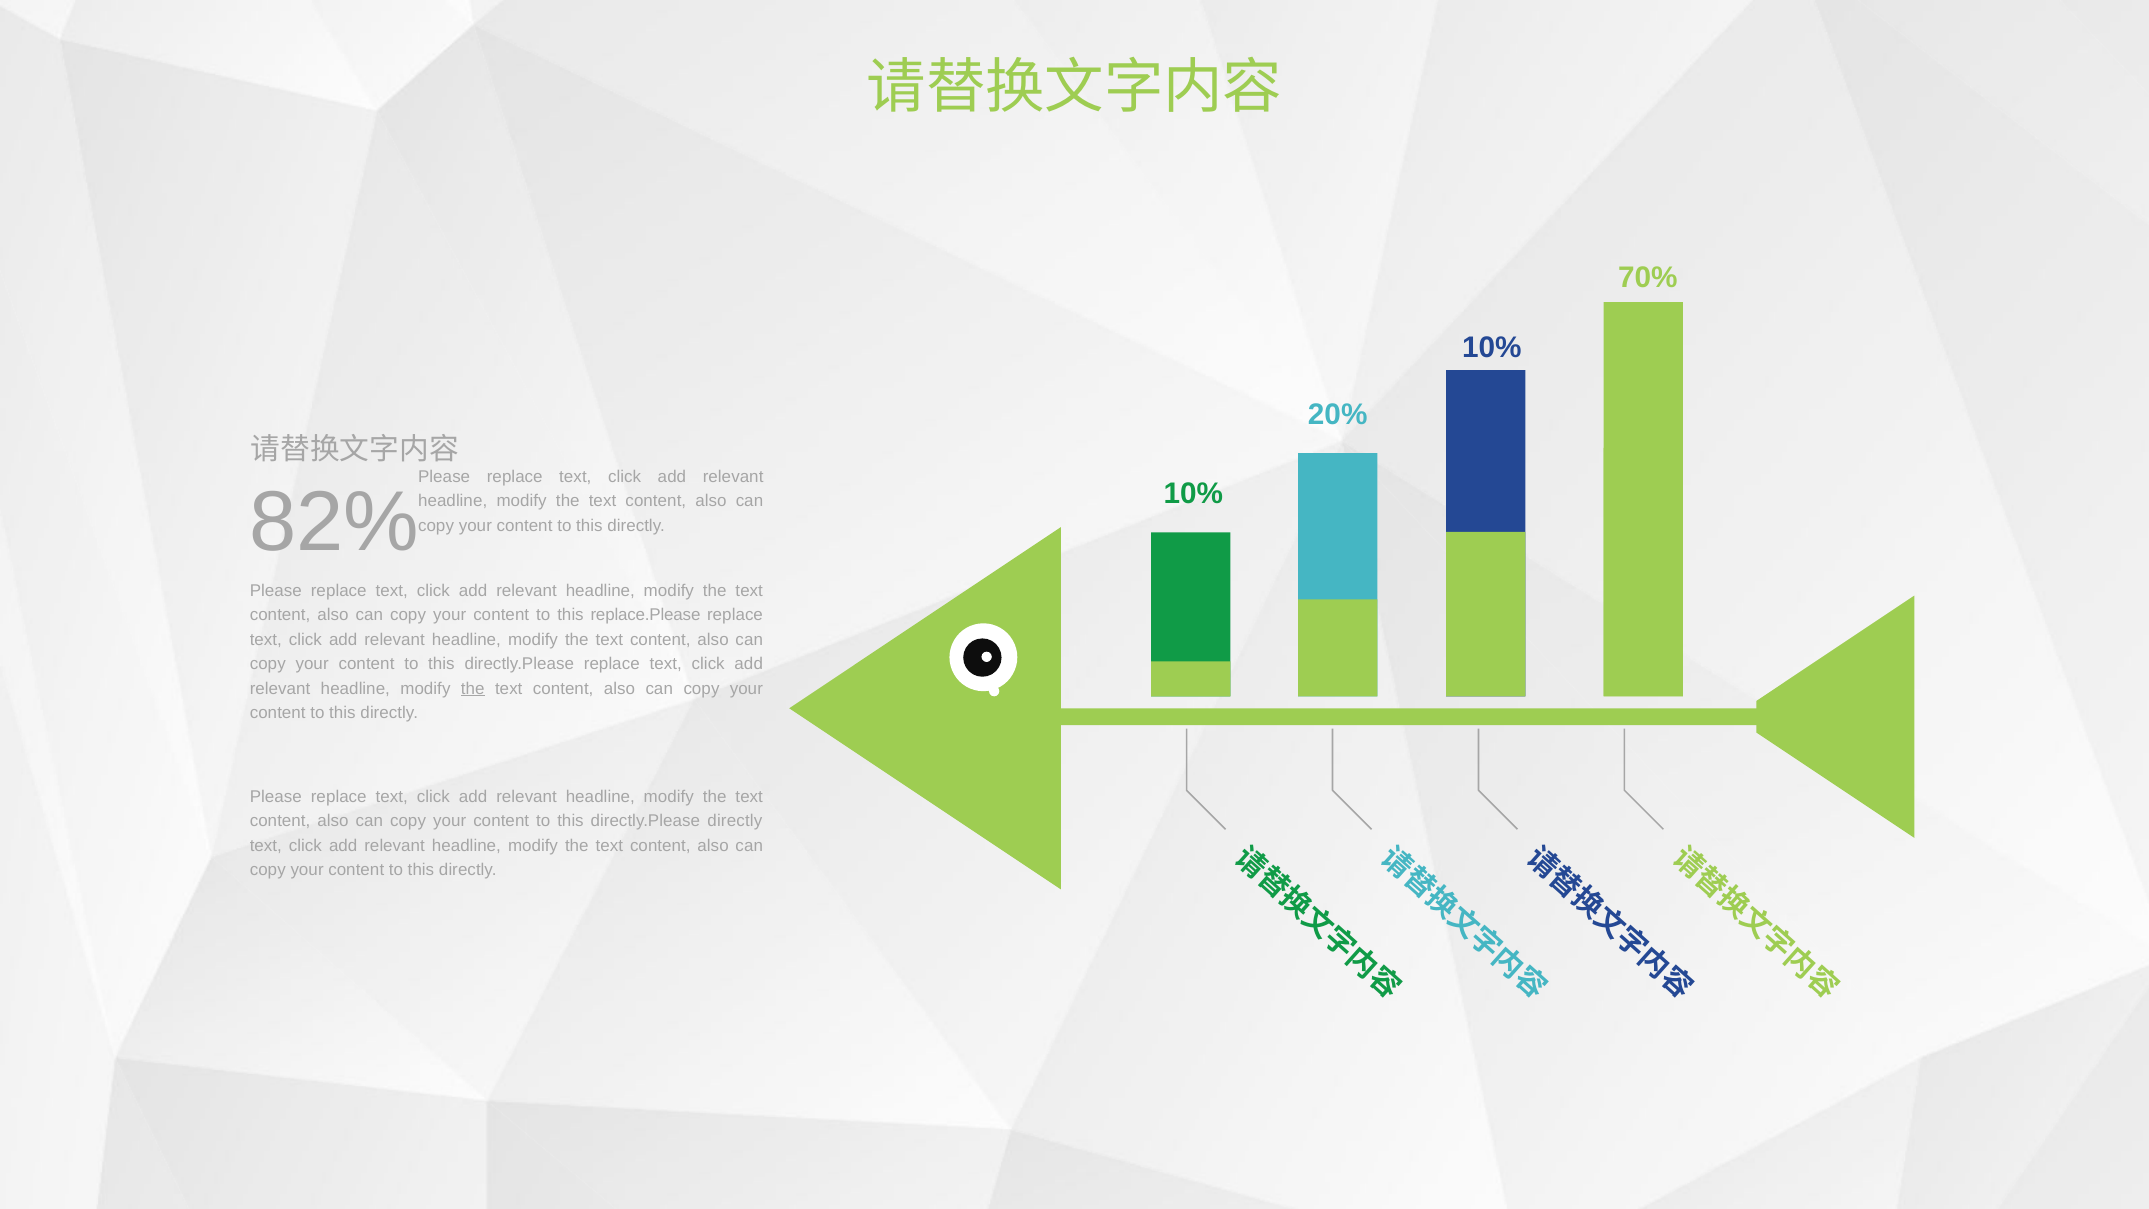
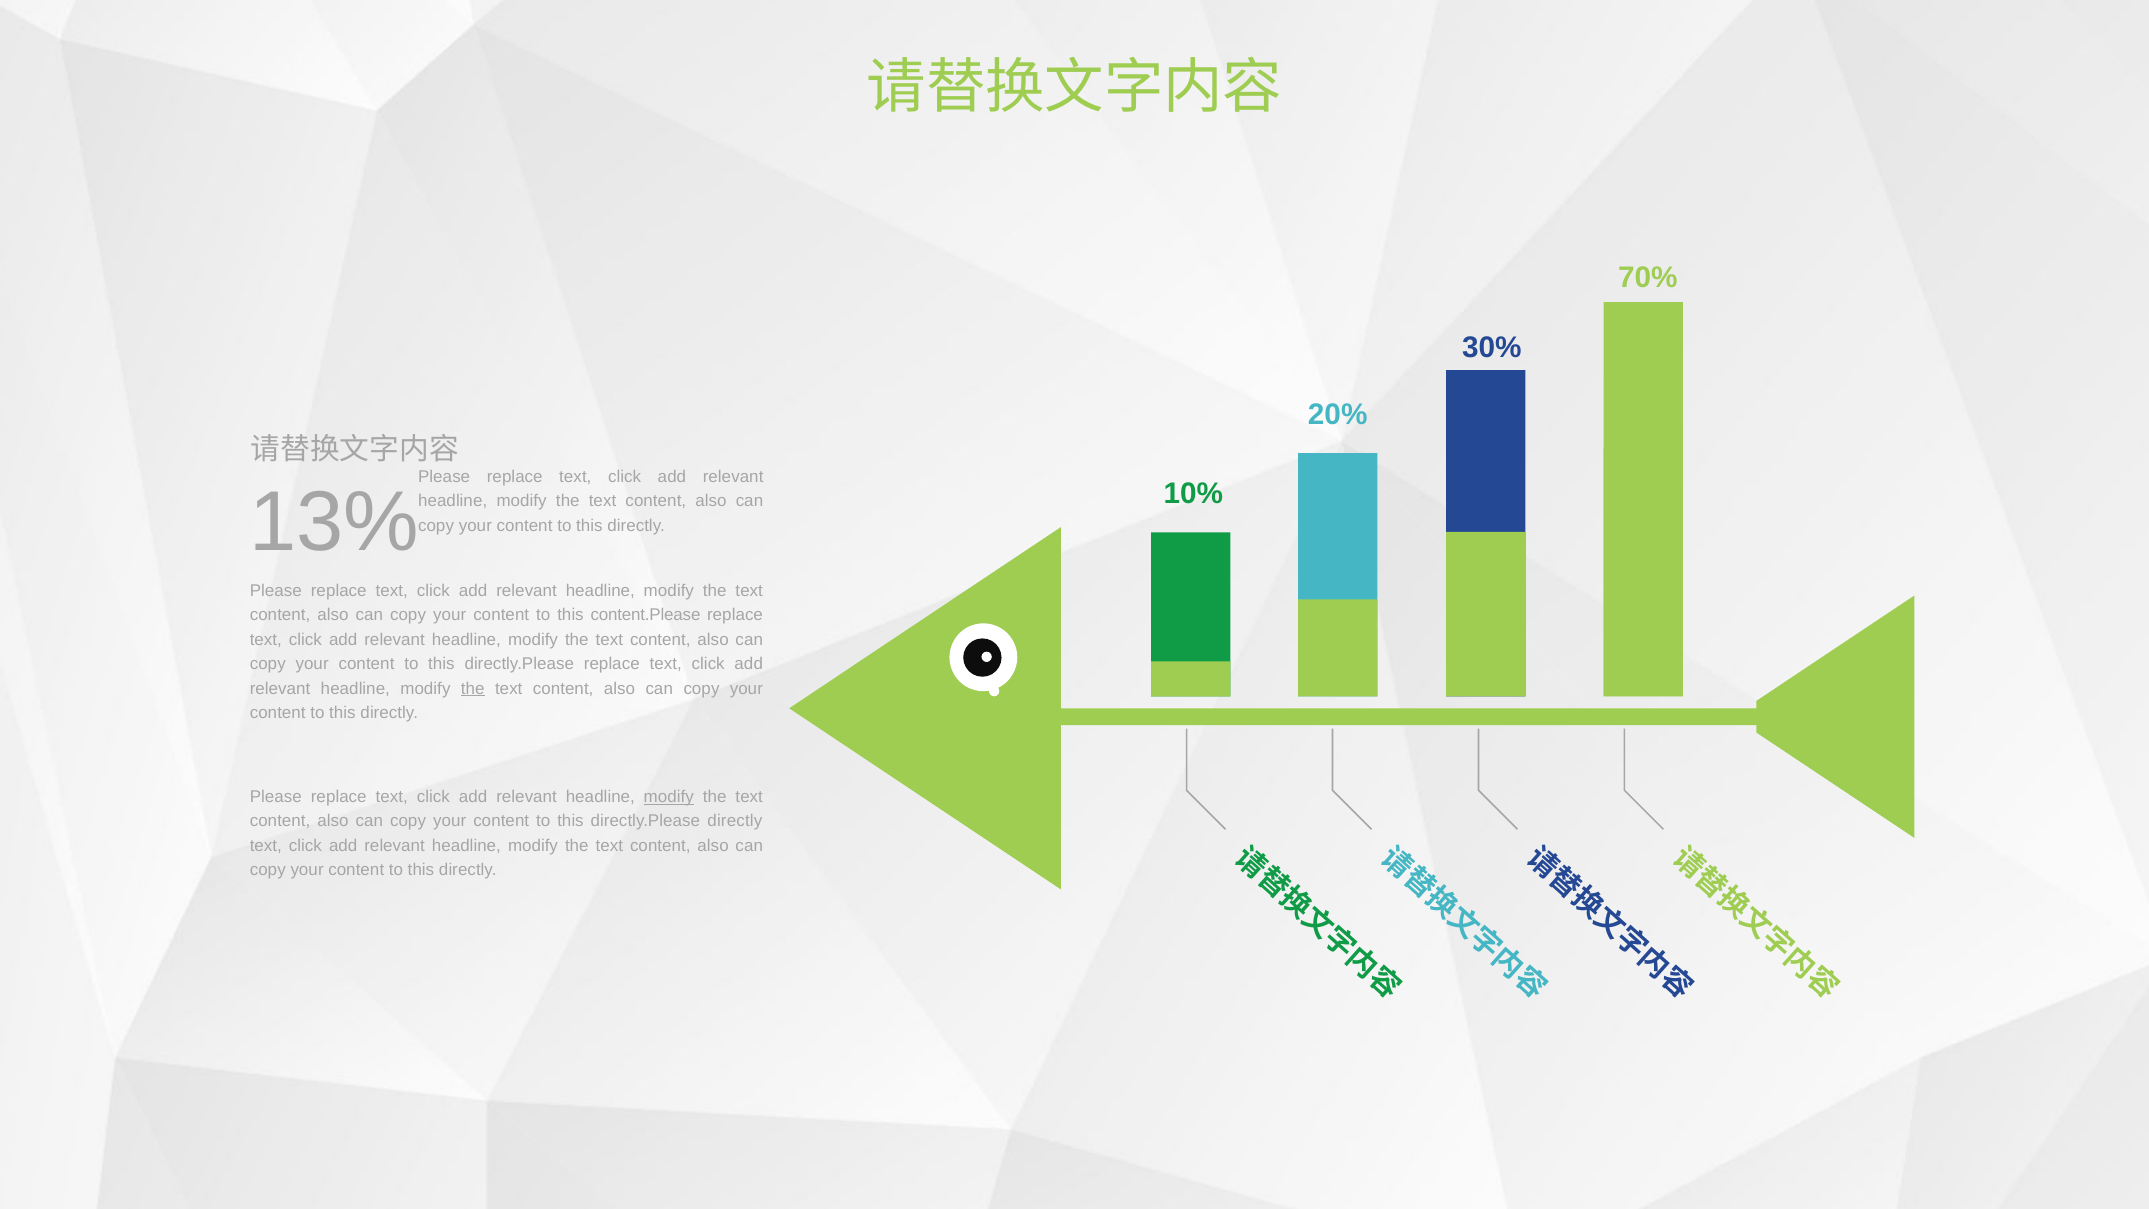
10%: 10% -> 30% (1492, 348)
82%: 82% -> 13% (334, 522)
replace.Please: replace.Please -> content.Please (646, 615)
modify underline: none -> present (669, 797)
